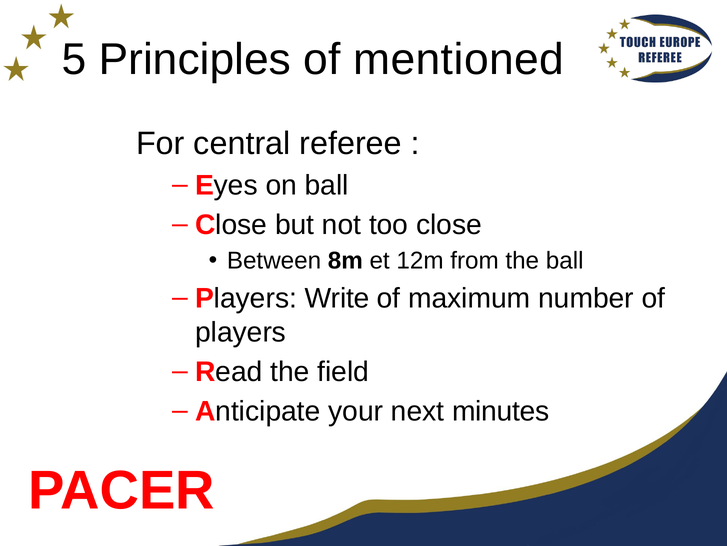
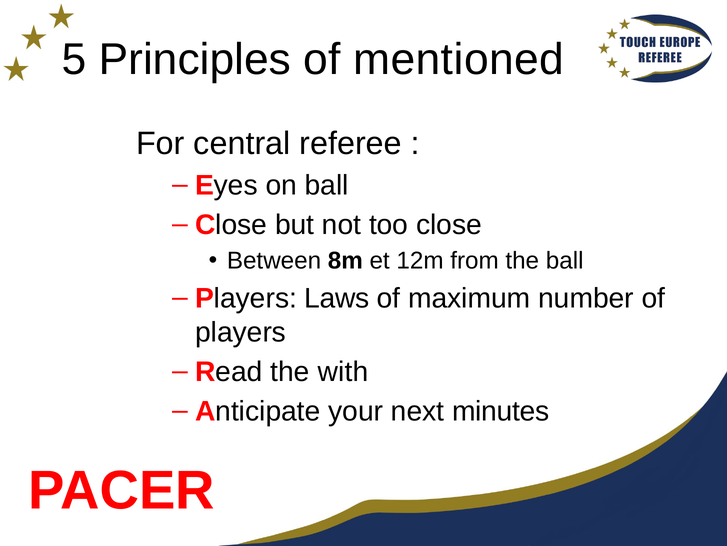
Write: Write -> Laws (337, 298)
field: field -> with (343, 371)
